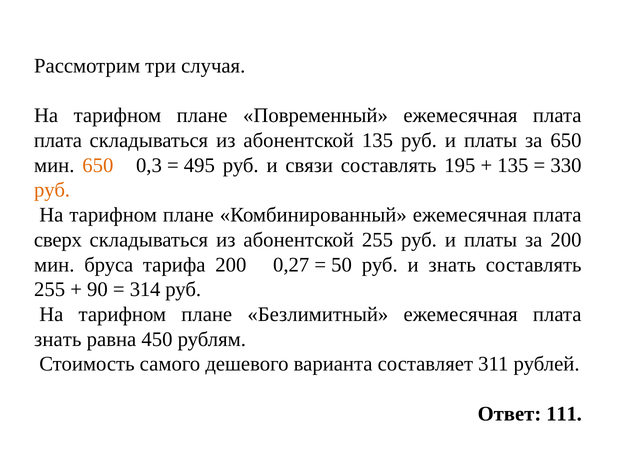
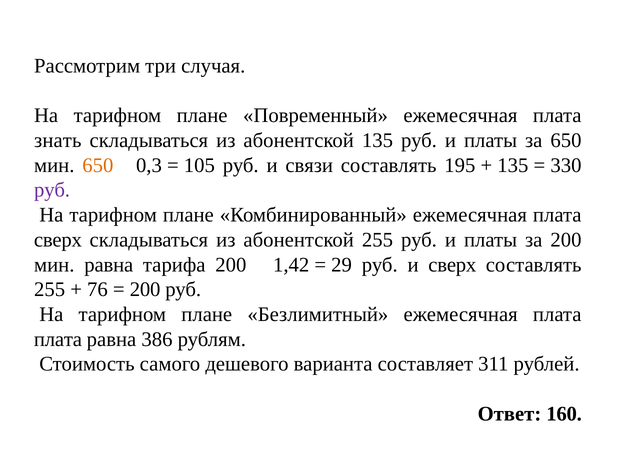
плата: плата -> знать (58, 140)
495: 495 -> 105 (199, 165)
руб colour: orange -> purple (52, 190)
мин бруса: бруса -> равна (109, 265)
0,27: 0,27 -> 1,42 (291, 265)
50: 50 -> 29 (342, 265)
и знать: знать -> сверх (452, 265)
90: 90 -> 76 (97, 289)
314: 314 -> 200 (145, 289)
знать: знать -> плата (58, 339)
450: 450 -> 386 (157, 339)
111: 111 -> 160 (564, 414)
